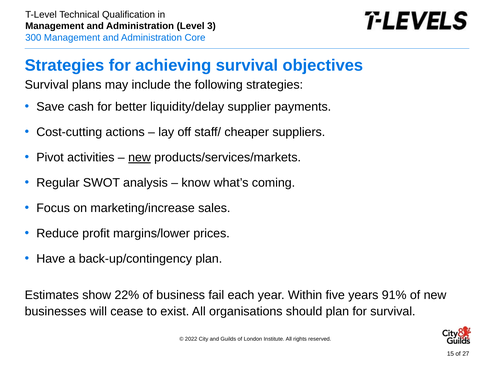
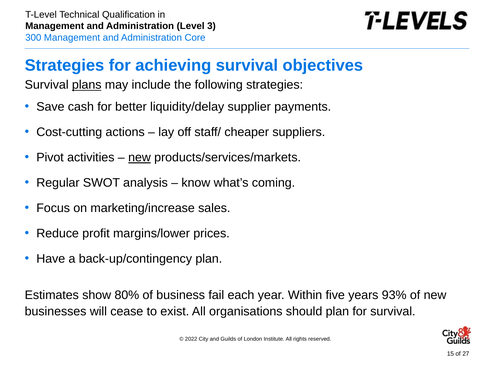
plans underline: none -> present (87, 85)
22%: 22% -> 80% (127, 296)
91%: 91% -> 93% (394, 296)
